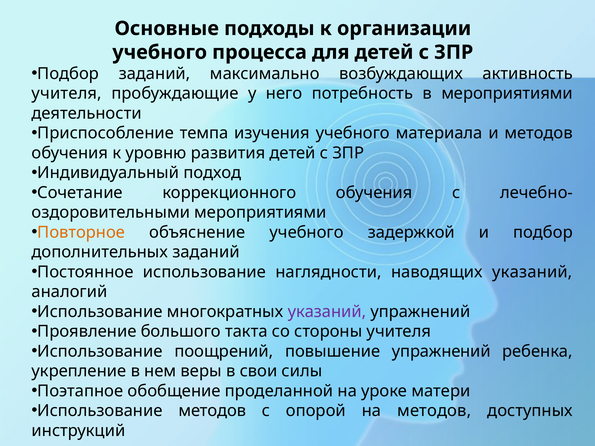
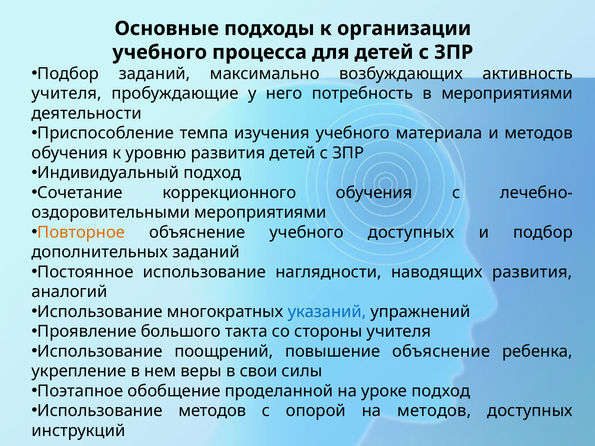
учебного задержкой: задержкой -> доступных (411, 232)
наводящих указаний: указаний -> развития (532, 272)
указаний colour: purple -> blue (327, 312)
повышение упражнений: упражнений -> объяснение (441, 352)
уроке матери: матери -> подход (441, 391)
